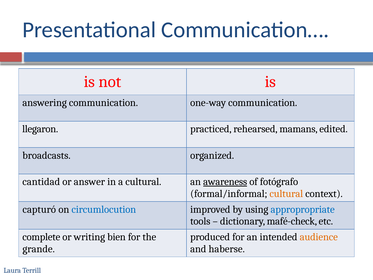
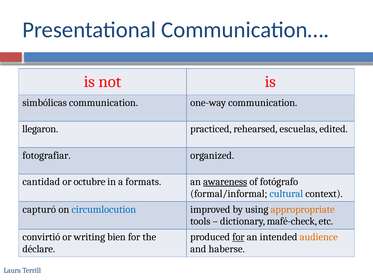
answering: answering -> simbólicas (45, 103)
mamans: mamans -> escuelas (298, 129)
broadcasts: broadcasts -> fotografiar (46, 155)
answer: answer -> octubre (89, 182)
a cultural: cultural -> formats (143, 182)
cultural colour: orange -> blue (286, 193)
appropropriate colour: blue -> orange (303, 209)
complete: complete -> convirtió (41, 237)
for underline: none -> present (238, 237)
grande: grande -> déclare (39, 249)
